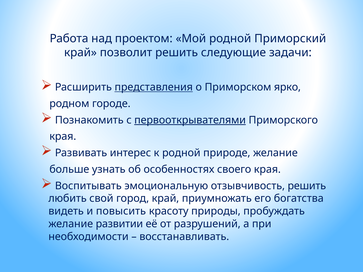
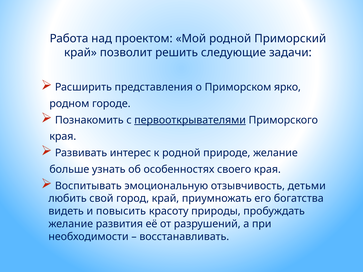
представления underline: present -> none (154, 87)
отзывчивость решить: решить -> детьми (307, 186)
развитии: развитии -> развития (119, 224)
